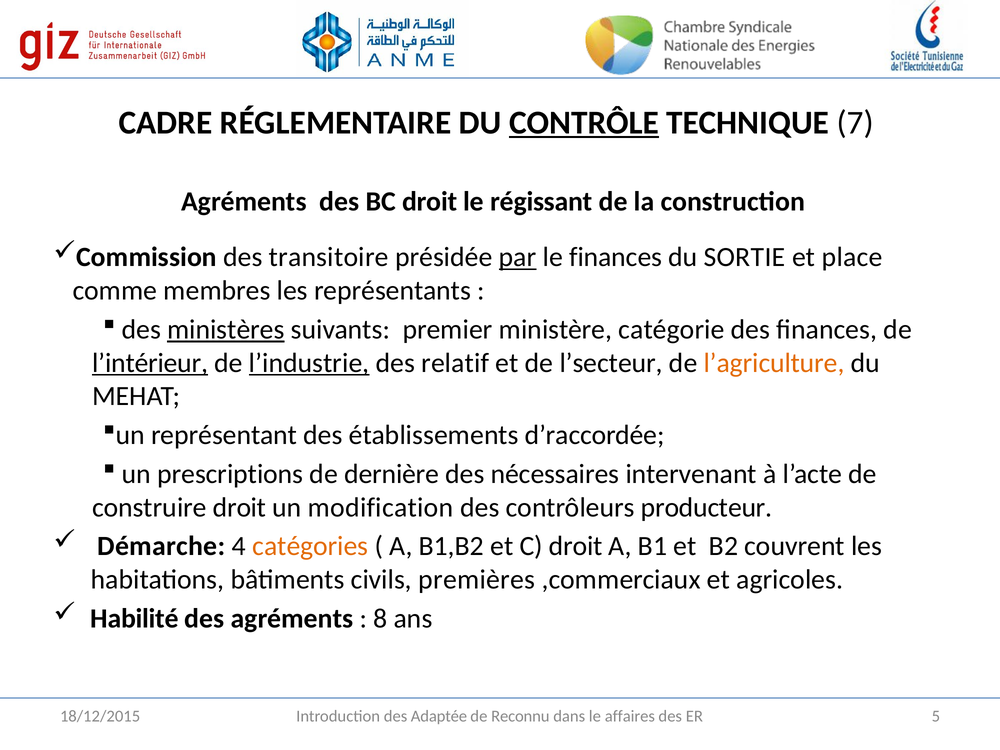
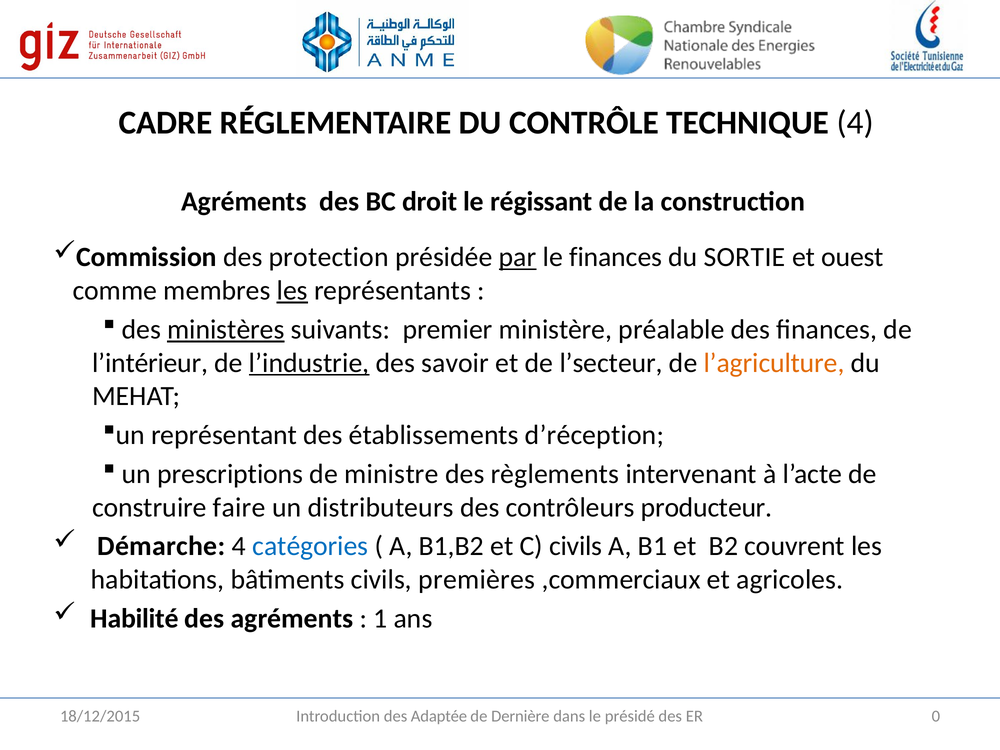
CONTRÔLE underline: present -> none (584, 123)
TECHNIQUE 7: 7 -> 4 (855, 123)
transitoire: transitoire -> protection (329, 257)
place: place -> ouest (853, 257)
les underline: none -> present (292, 291)
catégorie: catégorie -> préalable (671, 330)
l’intérieur underline: present -> none (150, 363)
relatif: relatif -> savoir (455, 363)
d’raccordée: d’raccordée -> d’réception (594, 435)
dernière: dernière -> ministre (391, 474)
nécessaires: nécessaires -> règlements (555, 474)
construire droit: droit -> faire (239, 507)
modification: modification -> distributeurs (381, 507)
catégories colour: orange -> blue (310, 546)
C droit: droit -> civils (576, 546)
8: 8 -> 1 (380, 619)
Reconnu: Reconnu -> Dernière (520, 716)
affaires: affaires -> présidé (630, 716)
5: 5 -> 0 (936, 716)
